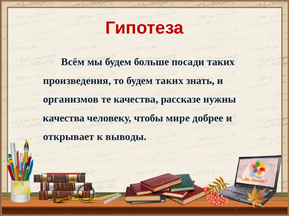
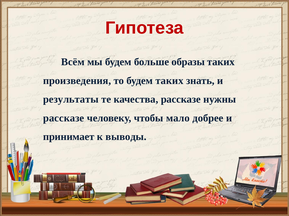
посади: посади -> образы (188, 62)
организмов: организмов -> результаты (71, 100)
качества: качества -> рассказе (64, 118)
мире: мире -> мало (178, 118)
открывает: открывает -> принимает (69, 137)
